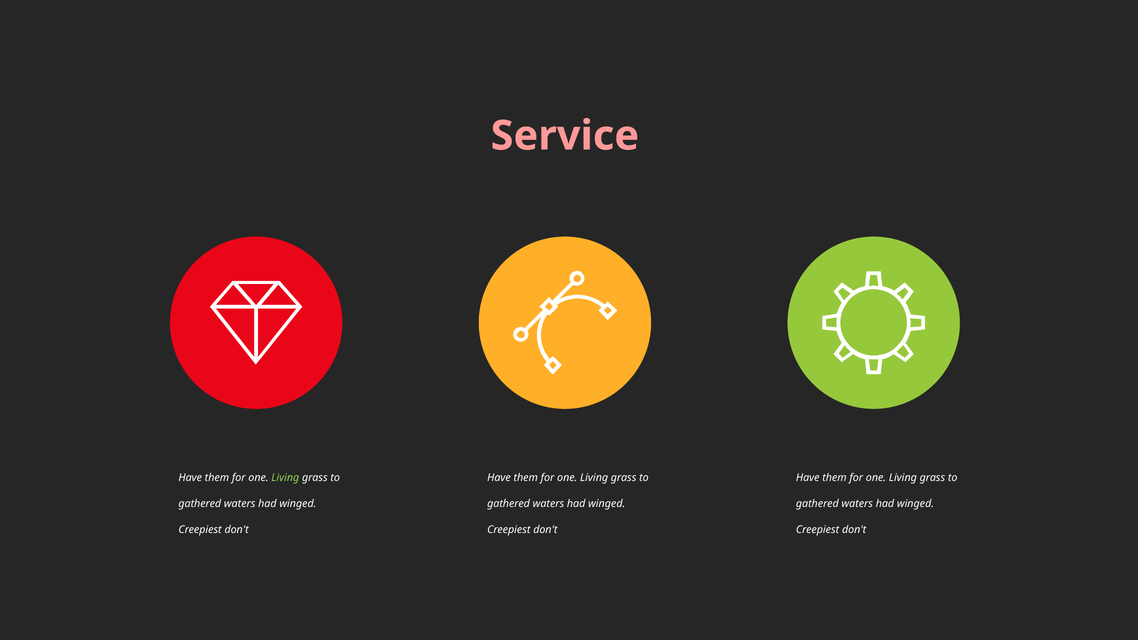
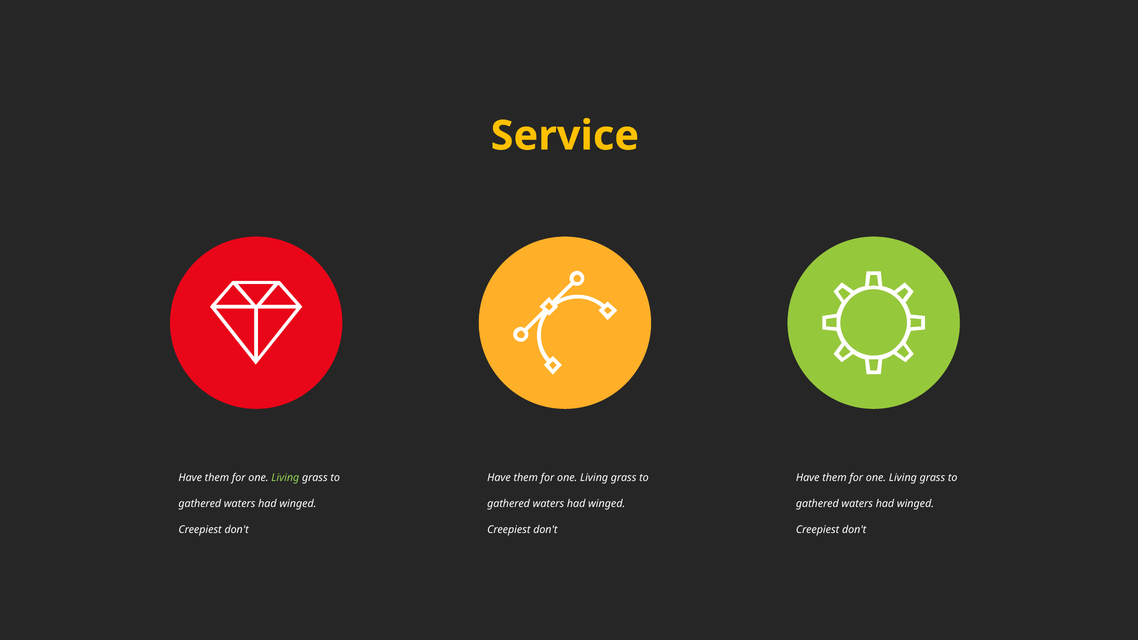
Service colour: pink -> yellow (565, 136)
